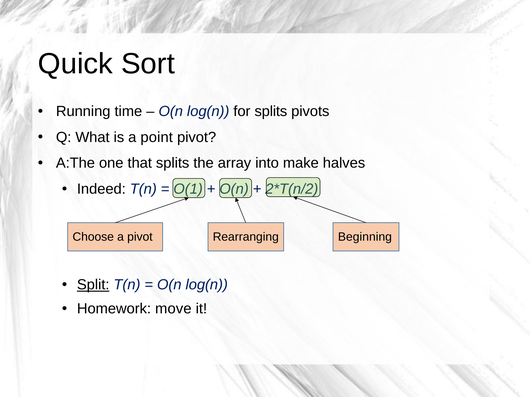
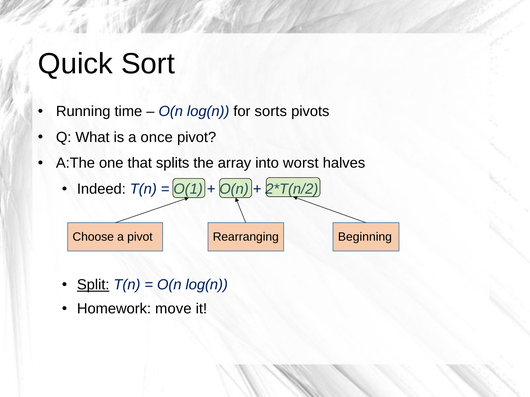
for splits: splits -> sorts (271, 111)
point: point -> once (157, 137)
make: make -> worst (301, 163)
